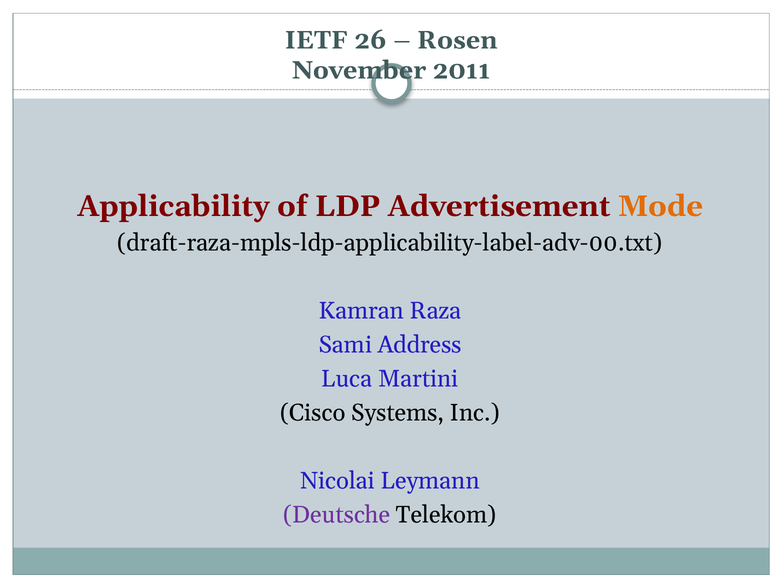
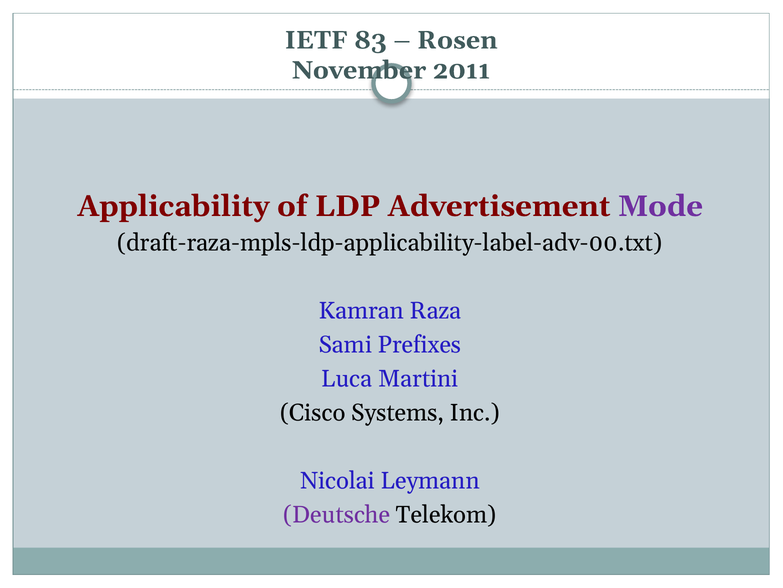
26: 26 -> 83 (370, 40)
Mode colour: orange -> purple (661, 206)
Address: Address -> Prefixes (420, 344)
